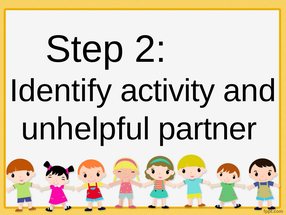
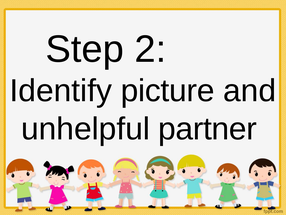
activity: activity -> picture (168, 91)
